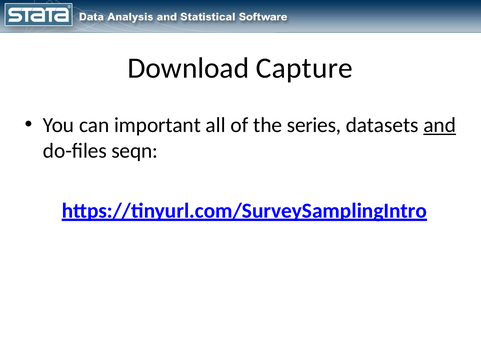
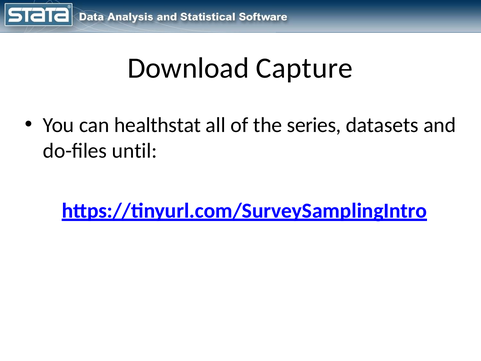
important: important -> healthstat (158, 125)
and underline: present -> none (440, 125)
seqn: seqn -> until (134, 151)
